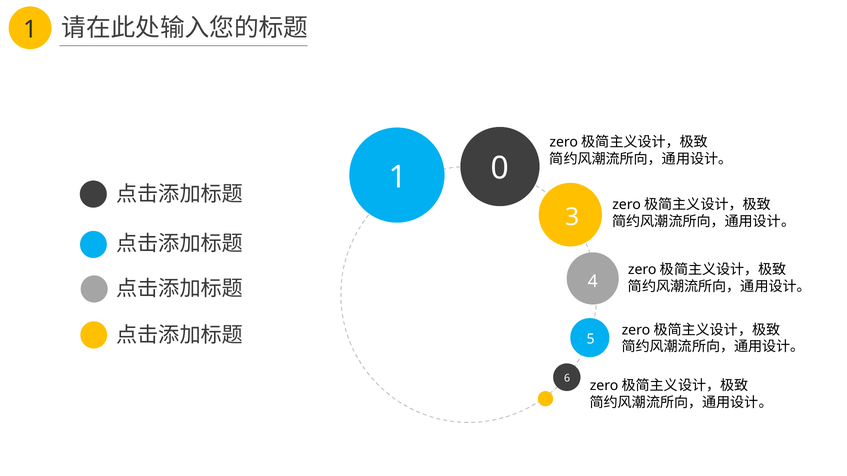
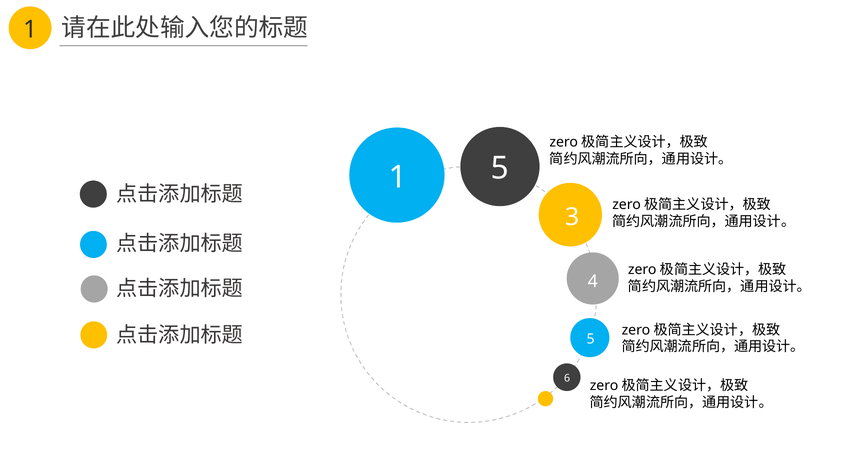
1 0: 0 -> 5 (500, 168)
